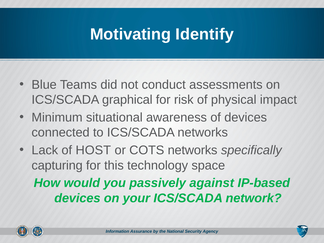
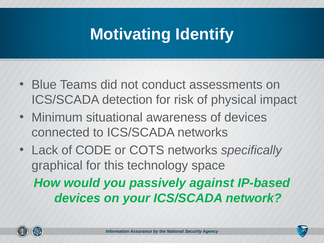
graphical: graphical -> detection (127, 100)
HOST: HOST -> CODE (93, 150)
capturing: capturing -> graphical (57, 165)
